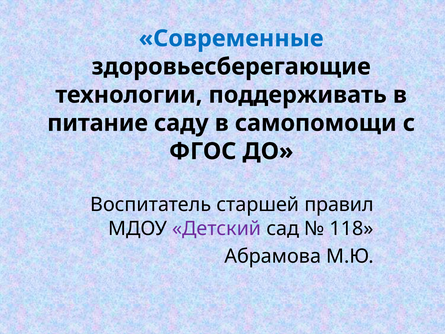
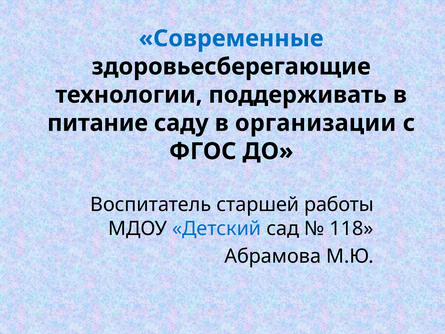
самопомощи: самопомощи -> организации (316, 123)
правил: правил -> работы (339, 205)
Детский colour: purple -> blue (217, 228)
